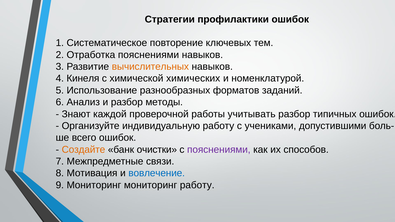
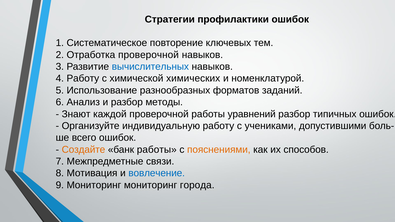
Отработка пояснениями: пояснениями -> проверочной (148, 55)
вычислительных colour: orange -> blue (150, 67)
Кинеля: Кинеля -> Работу (83, 79)
учитывать: учитывать -> уравнений (252, 114)
банк очистки: очистки -> работы (157, 150)
пояснениями colour: purple -> orange (219, 150)
мониторинг работу: работу -> города (197, 185)
